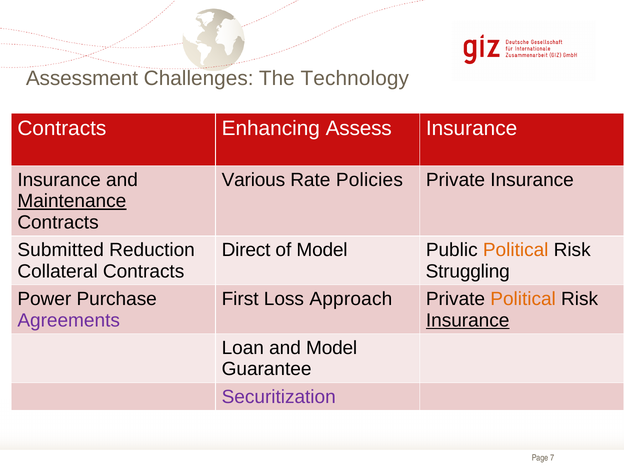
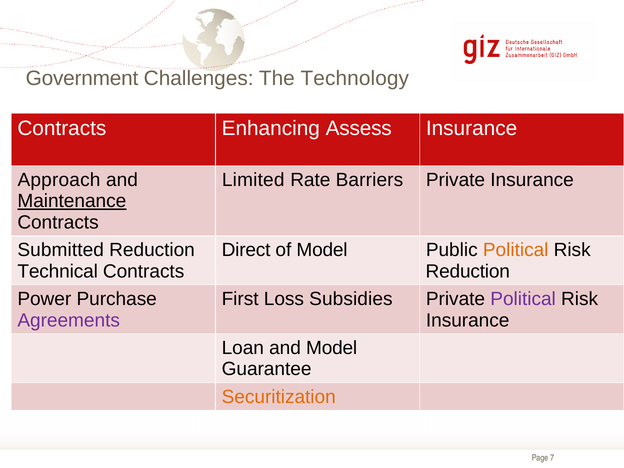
Assessment: Assessment -> Government (82, 78)
Insurance: Insurance -> Approach (59, 180)
Various: Various -> Limited (253, 180)
Policies: Policies -> Barriers (369, 180)
Collateral: Collateral -> Technical (58, 271)
Struggling: Struggling -> Reduction (468, 271)
Approach: Approach -> Subsidies (351, 299)
Political colour: orange -> purple (523, 299)
Insurance underline: present -> none (468, 320)
Securitization colour: purple -> orange (279, 397)
